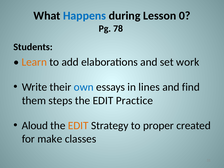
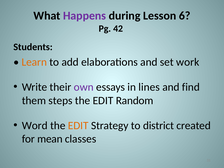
Happens colour: blue -> purple (85, 16)
0: 0 -> 6 (185, 16)
78: 78 -> 42 (118, 28)
own colour: blue -> purple (84, 87)
Practice: Practice -> Random (135, 100)
Aloud: Aloud -> Word (35, 125)
proper: proper -> district (158, 125)
make: make -> mean (50, 139)
